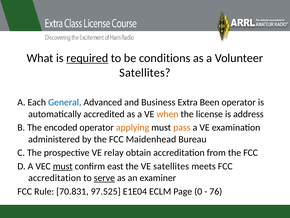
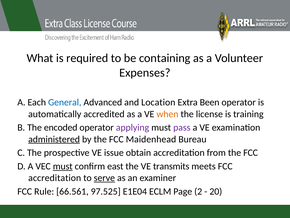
required underline: present -> none (87, 58)
conditions: conditions -> containing (165, 58)
Satellites: Satellites -> Expenses (145, 72)
Business: Business -> Location (158, 102)
address: address -> training (248, 114)
applying colour: orange -> purple (133, 127)
pass colour: orange -> purple (182, 127)
administered underline: none -> present (54, 139)
relay: relay -> issue (114, 152)
VE satellites: satellites -> transmits (171, 166)
70.831: 70.831 -> 66.561 (72, 191)
0: 0 -> 2 (198, 191)
76: 76 -> 20 (216, 191)
